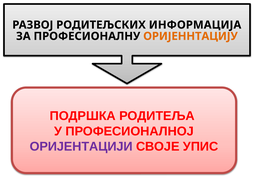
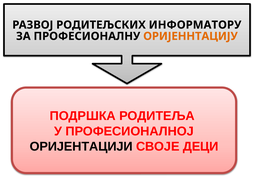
ИНФОРМАЦИЈА: ИНФОРМАЦИЈА -> ИНФОРМАТОРУ (195, 25)
ОРИЈЕНТАЦИЈИ colour: purple -> black (81, 146)
УПИС: УПИС -> ДЕЦИ (201, 146)
